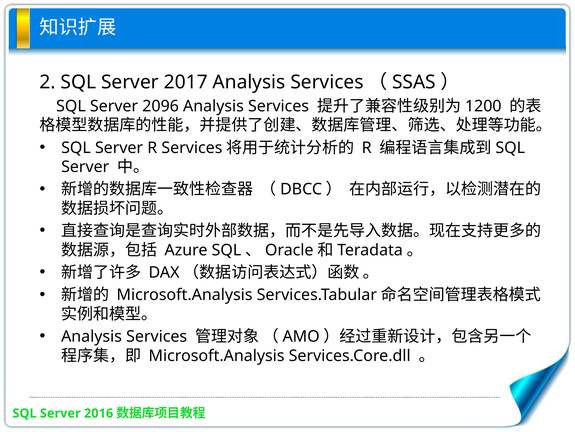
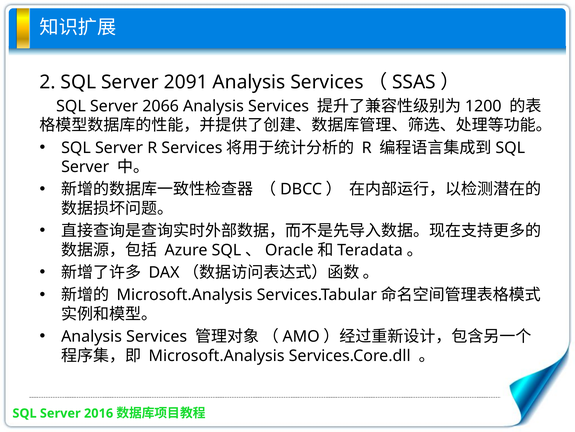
2017: 2017 -> 2091 (186, 82)
2096: 2096 -> 2066 (161, 106)
